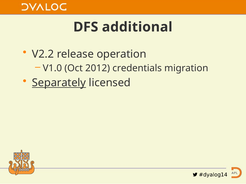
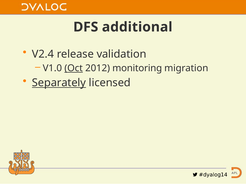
V2.2: V2.2 -> V2.4 (43, 54)
operation: operation -> validation (122, 54)
Oct underline: none -> present (74, 68)
credentials: credentials -> monitoring (137, 68)
